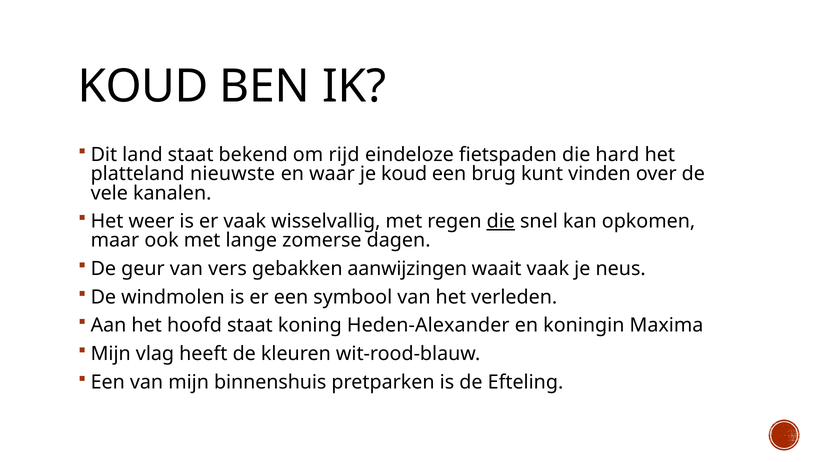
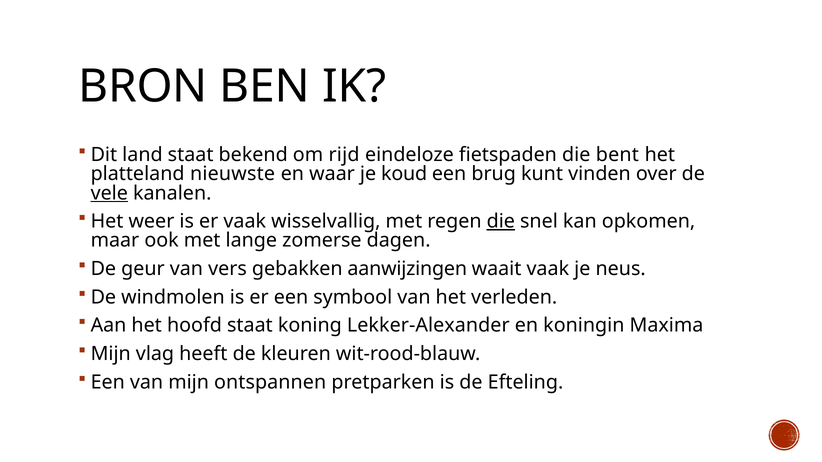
KOUD: KOUD -> BRON (143, 87)
hard: hard -> bent (617, 155)
vele underline: none -> present (109, 193)
Heden-Alexander: Heden-Alexander -> Lekker-Alexander (428, 326)
binnenshuis: binnenshuis -> ontspannen (270, 382)
